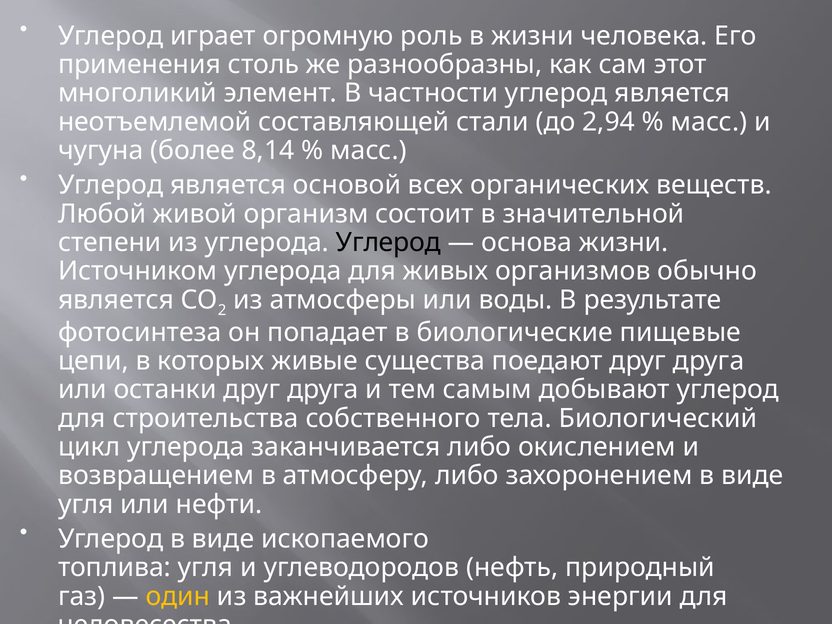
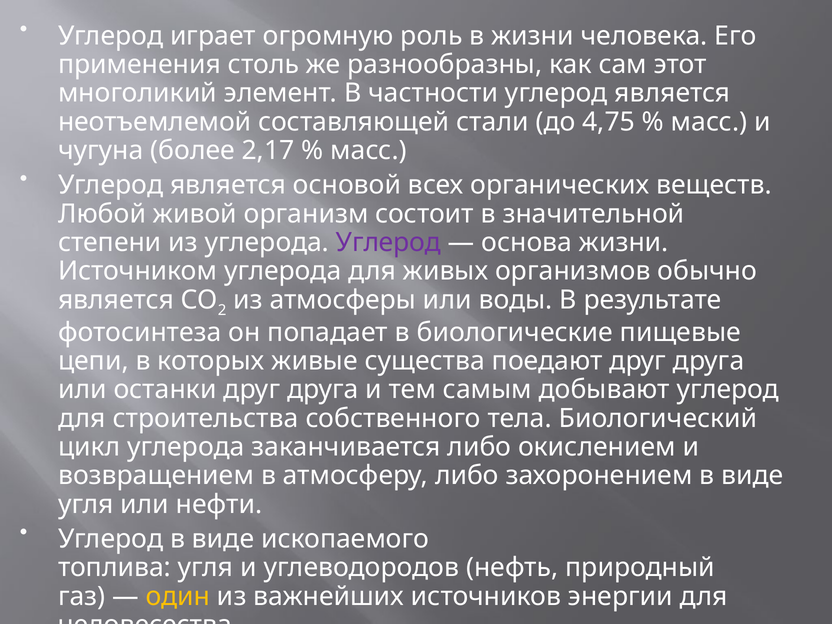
2,94: 2,94 -> 4,75 (609, 122)
8,14: 8,14 -> 2,17 (268, 151)
Углерод colour: black -> purple (388, 242)
